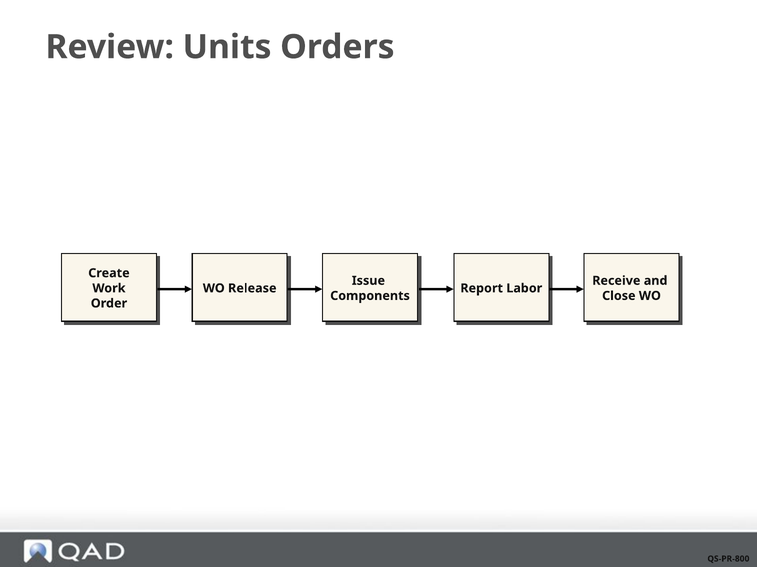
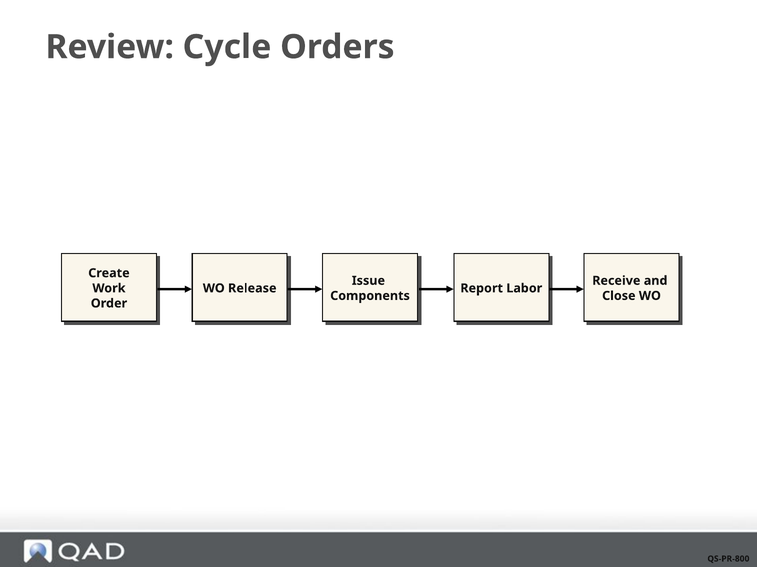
Units: Units -> Cycle (227, 47)
